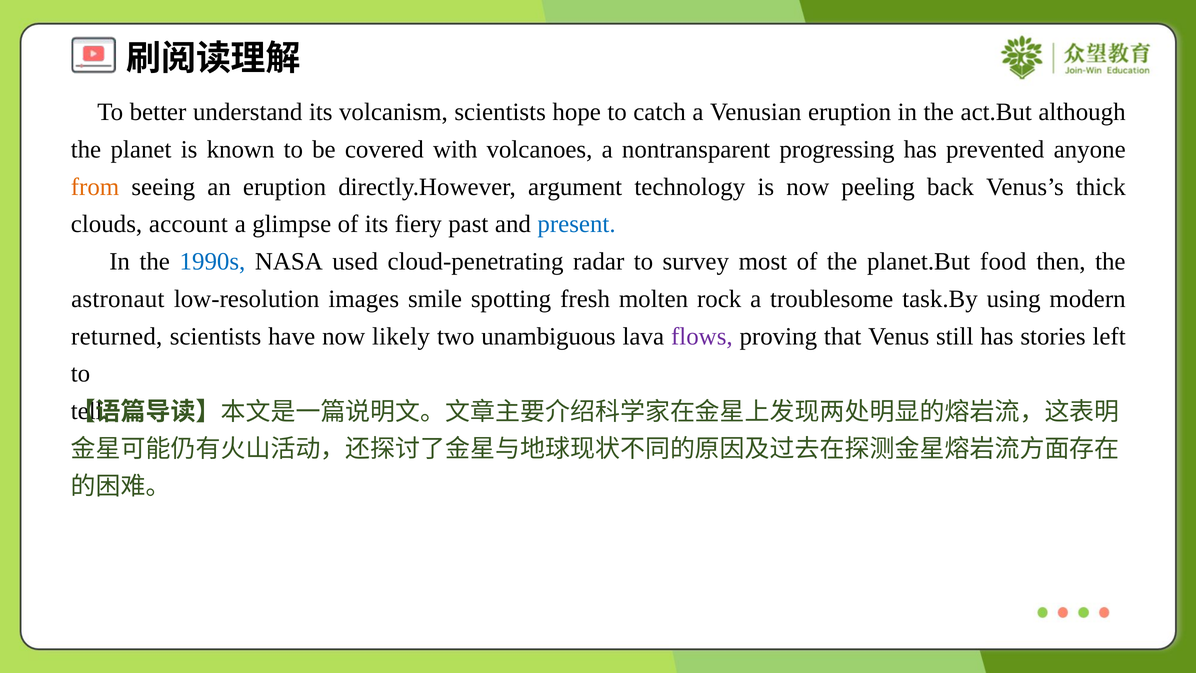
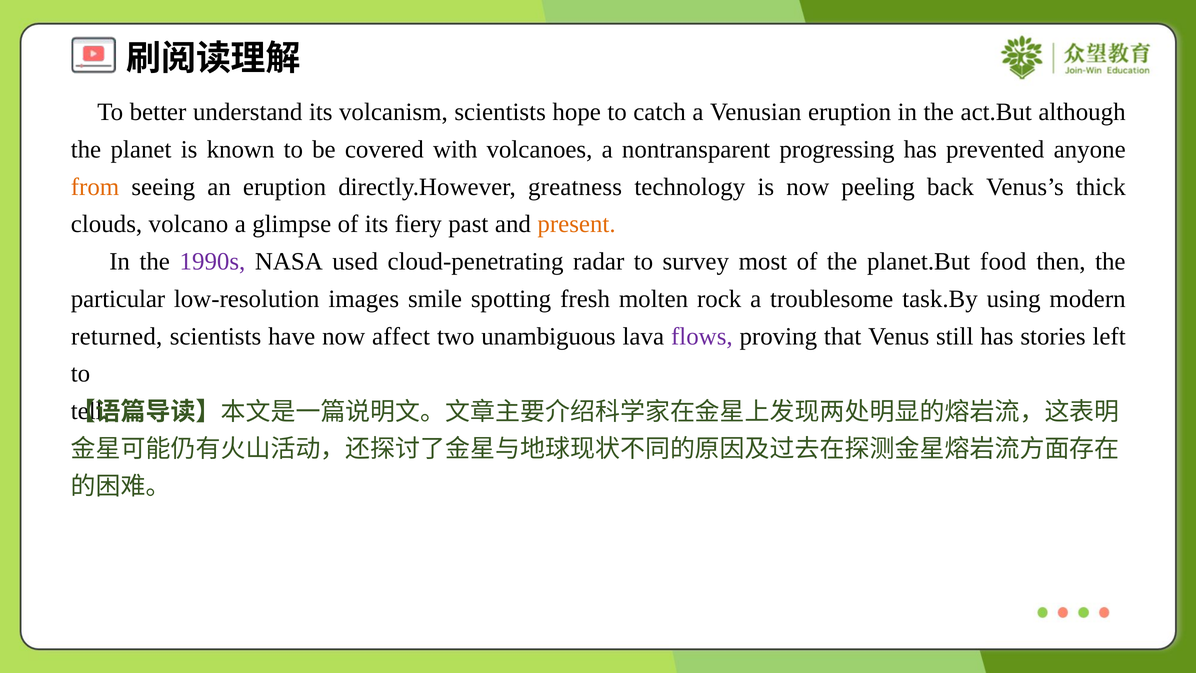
argument: argument -> greatness (575, 187)
account: account -> volcano (188, 224)
present colour: blue -> orange (577, 224)
1990s colour: blue -> purple (212, 262)
astronaut: astronaut -> particular (118, 299)
likely: likely -> affect (401, 336)
